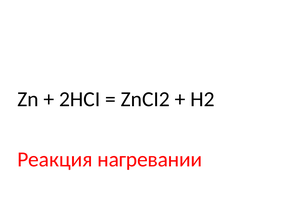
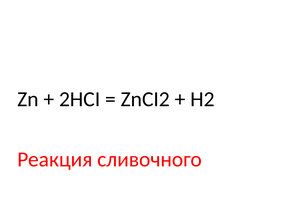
нагревании: нагревании -> сливочного (150, 160)
